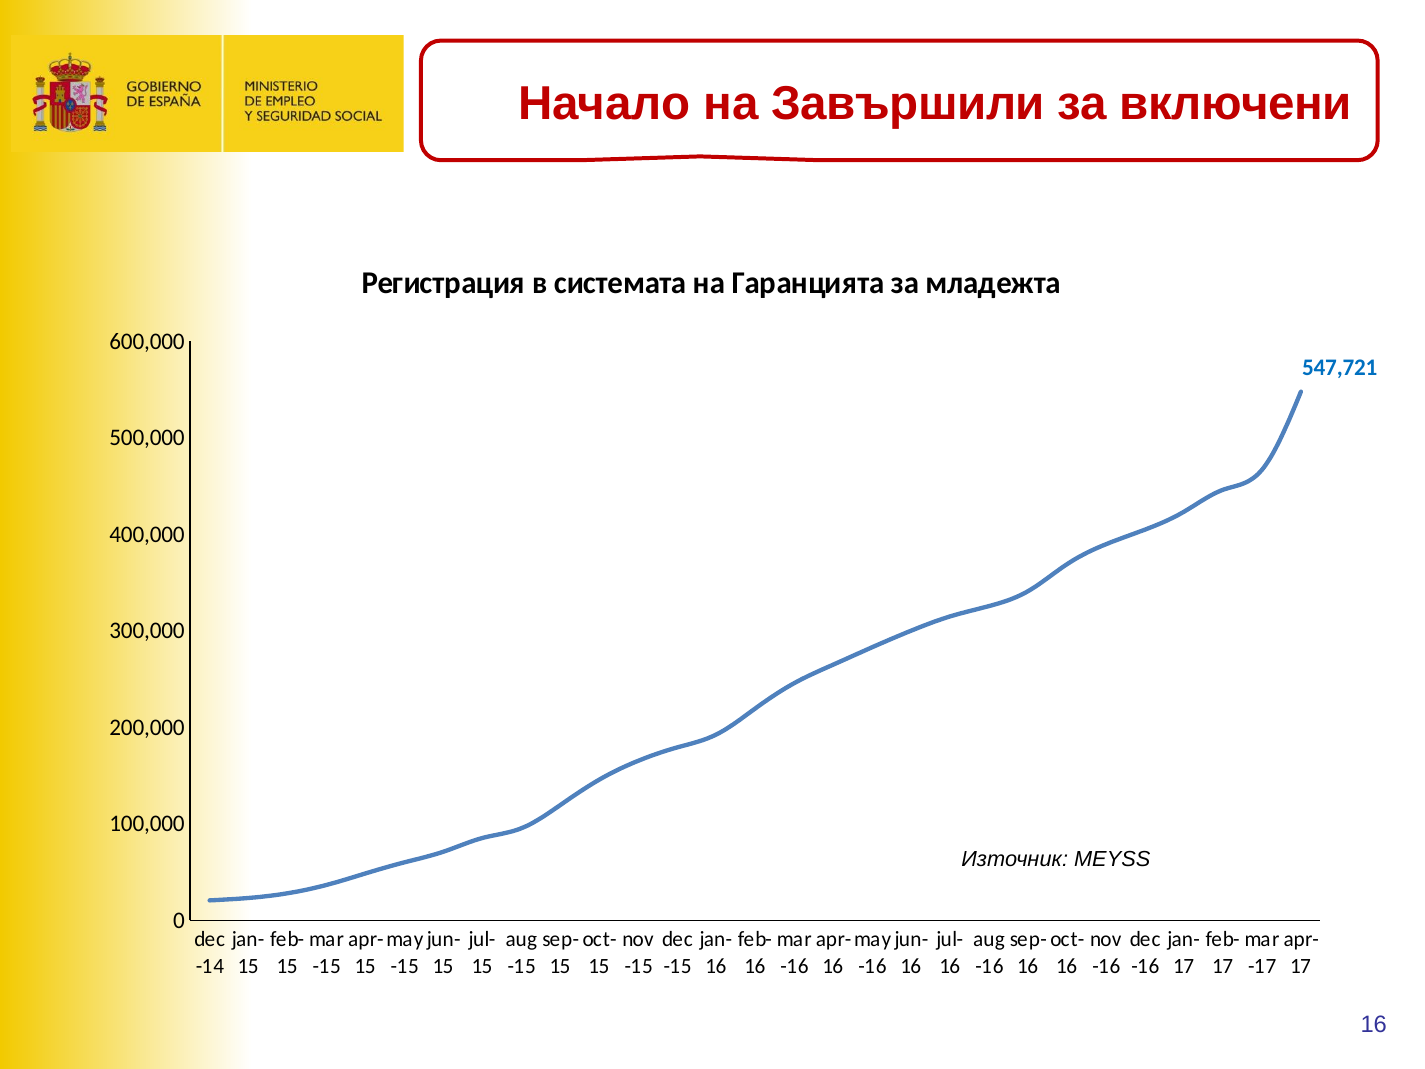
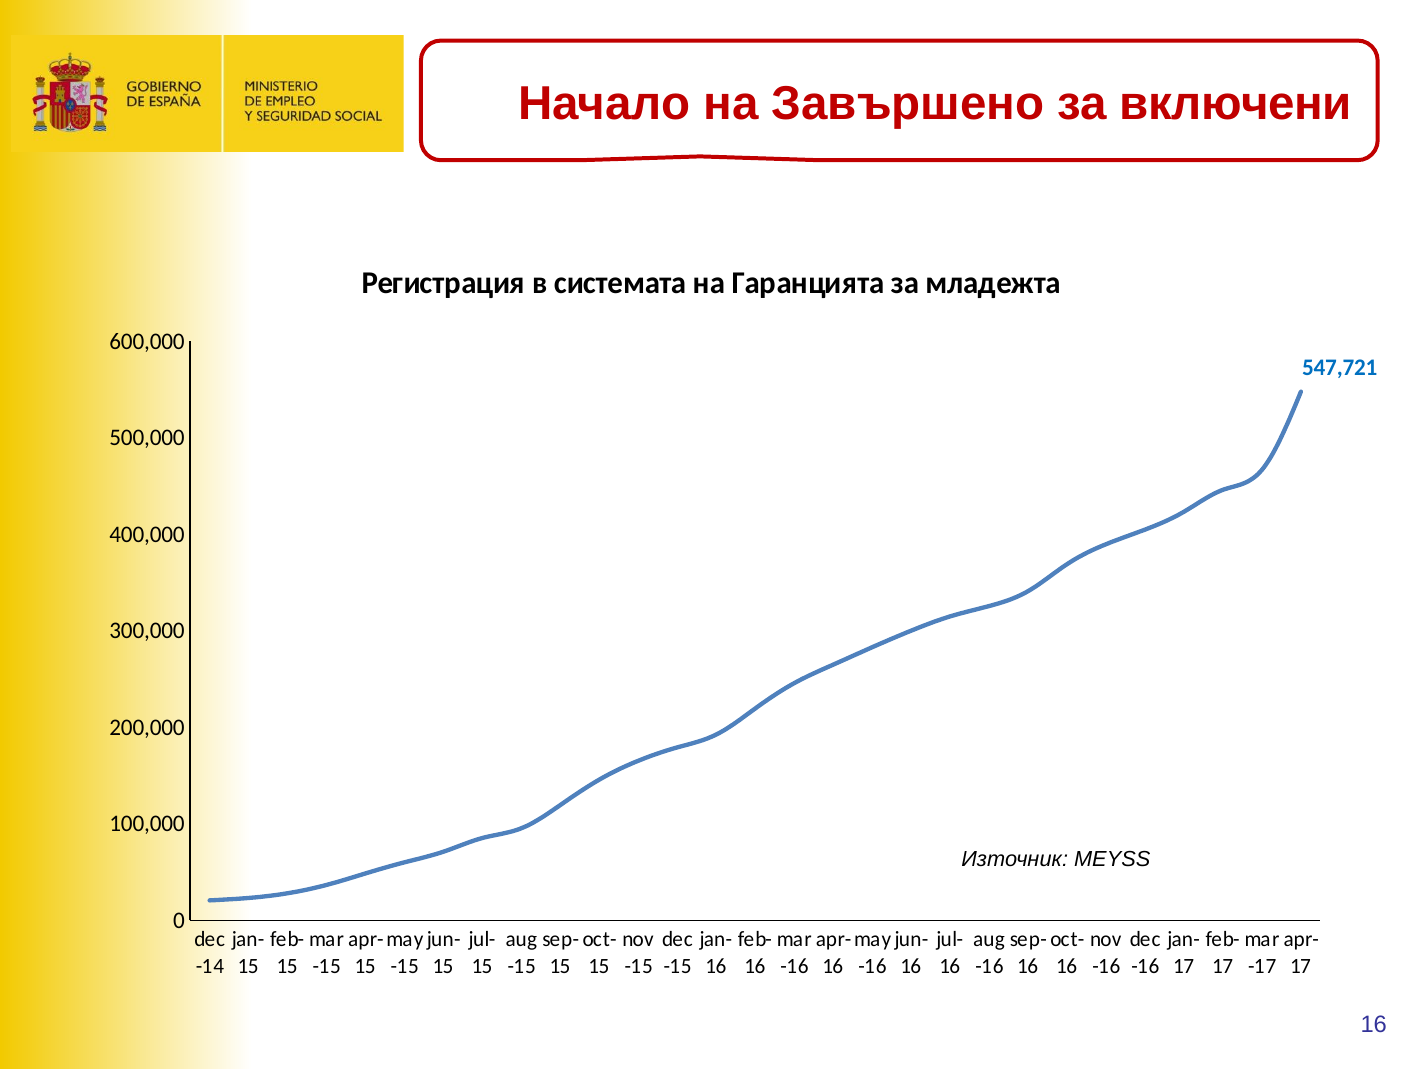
Завършили: Завършили -> Завършено (908, 104)
